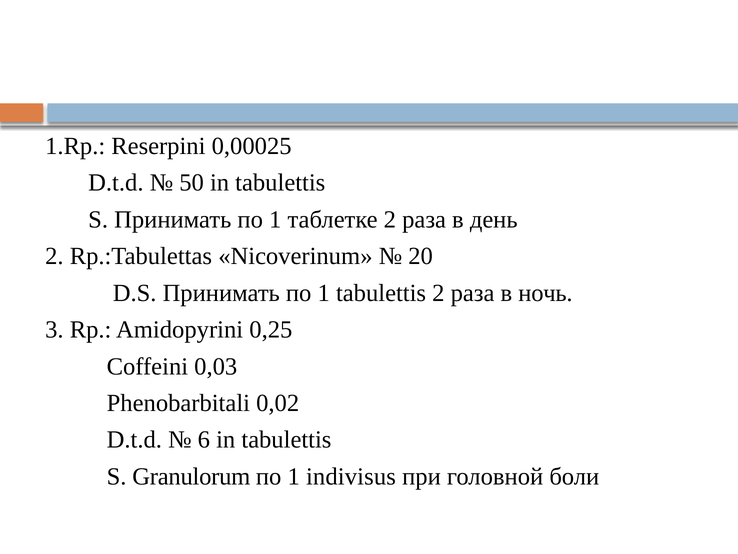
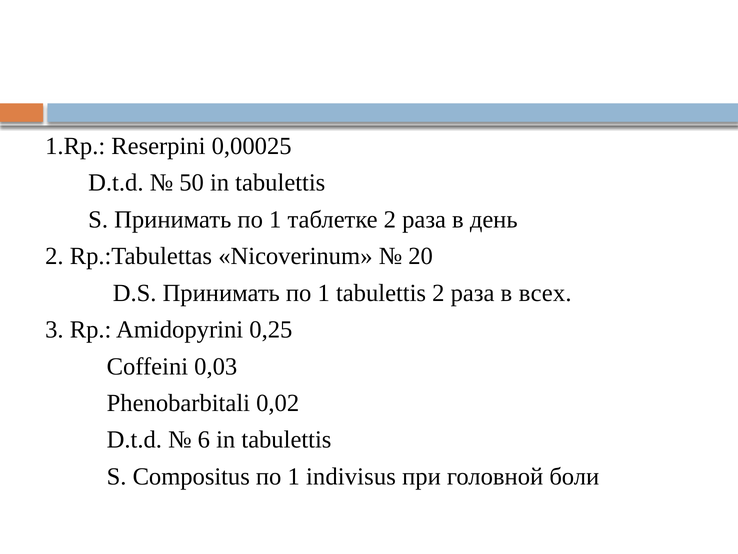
ночь: ночь -> всех (545, 293)
Granulorum: Granulorum -> Compositus (191, 476)
